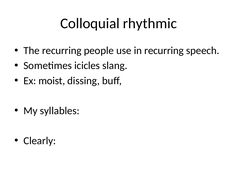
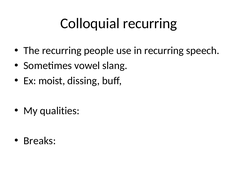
Colloquial rhythmic: rhythmic -> recurring (150, 23)
icicles: icicles -> vowel (87, 66)
syllables: syllables -> qualities (60, 111)
Clearly: Clearly -> Breaks (40, 141)
